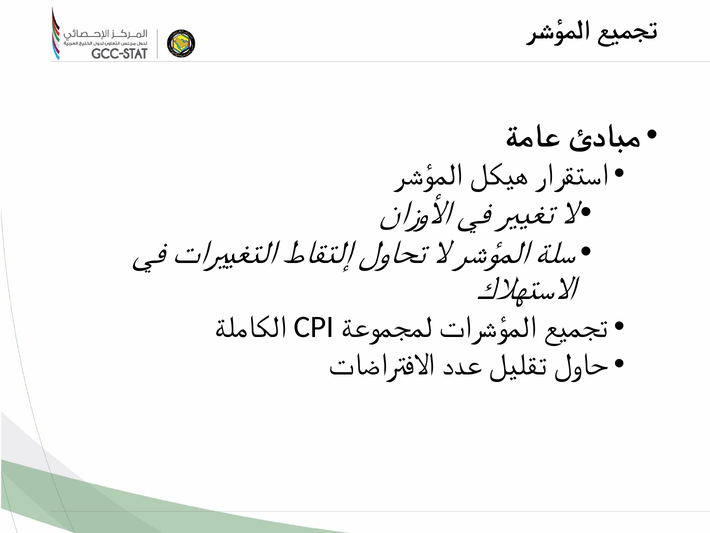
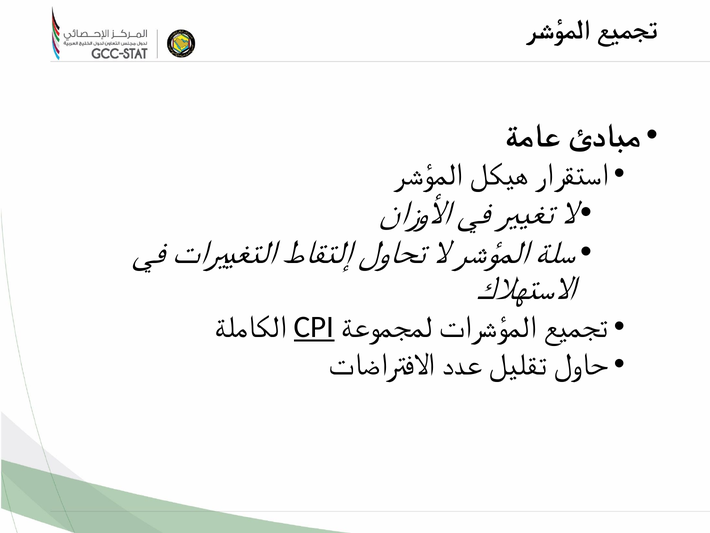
CPI underline: none -> present (314, 327)
